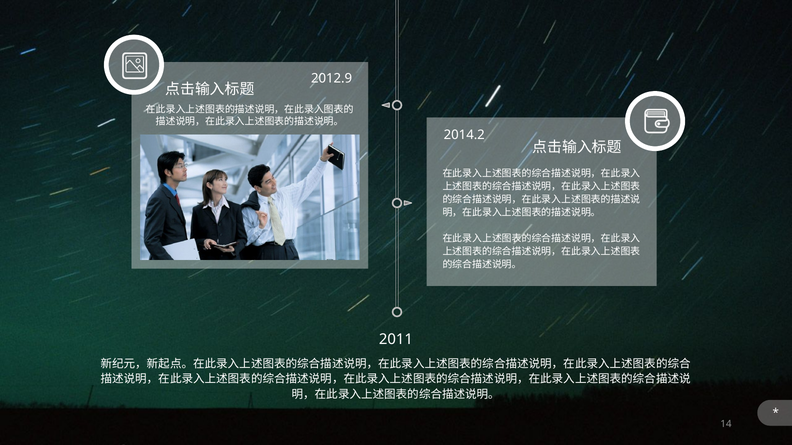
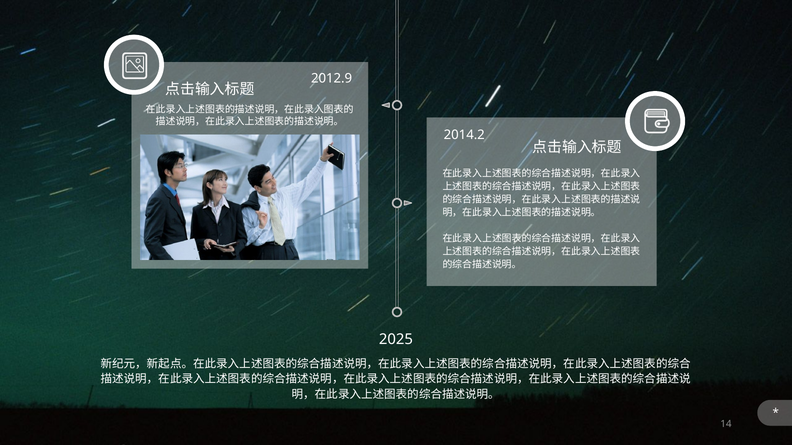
2011: 2011 -> 2025 (396, 340)
